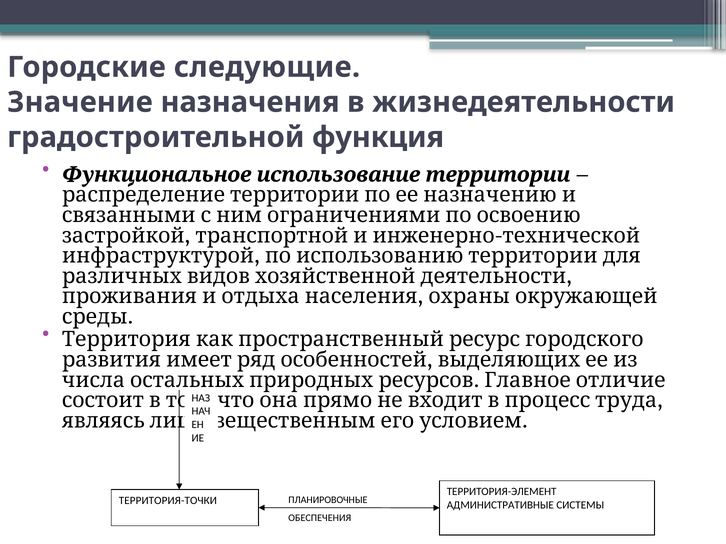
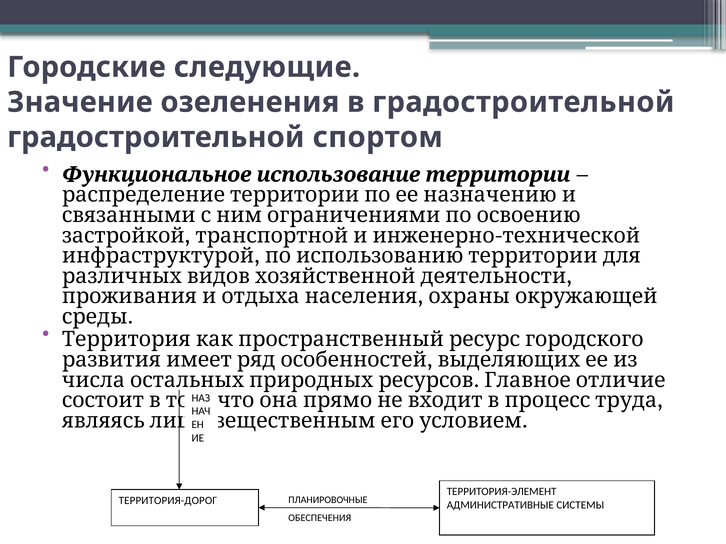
назначения: назначения -> озеленения (250, 102)
в жизнедеятельности: жизнедеятельности -> градостроительной (523, 102)
функция: функция -> спортом (378, 137)
ТЕРРИТОРИЯ-ТОЧКИ: ТЕРРИТОРИЯ-ТОЧКИ -> ТЕРРИТОРИЯ-ДОРОГ (168, 501)
